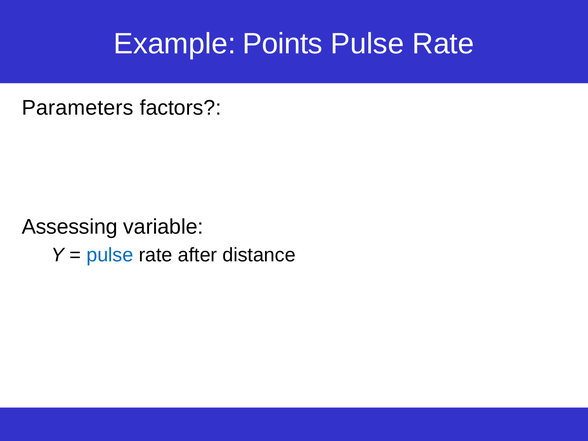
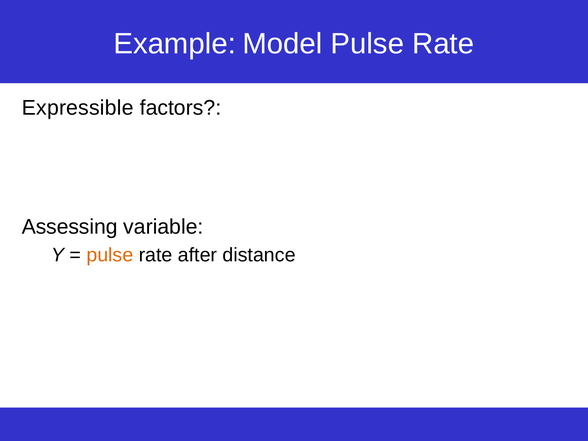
Points: Points -> Model (282, 44)
Parameters: Parameters -> Expressible (78, 108)
pulse colour: blue -> orange (110, 255)
